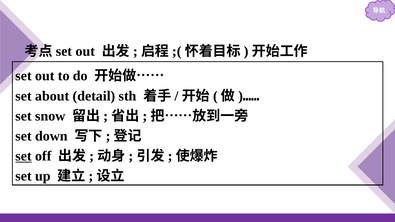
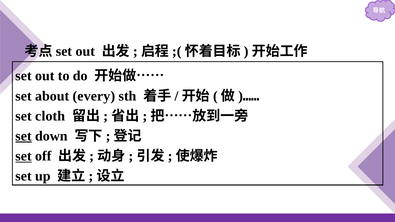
detail: detail -> every (94, 96)
snow: snow -> cloth (50, 116)
set underline: none -> present (24, 136)
